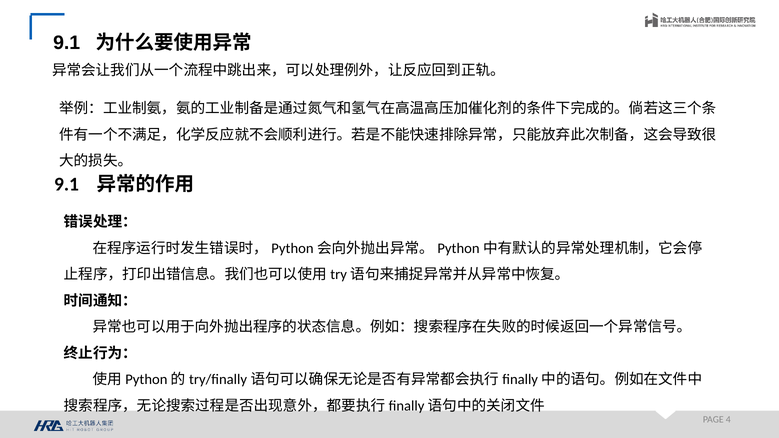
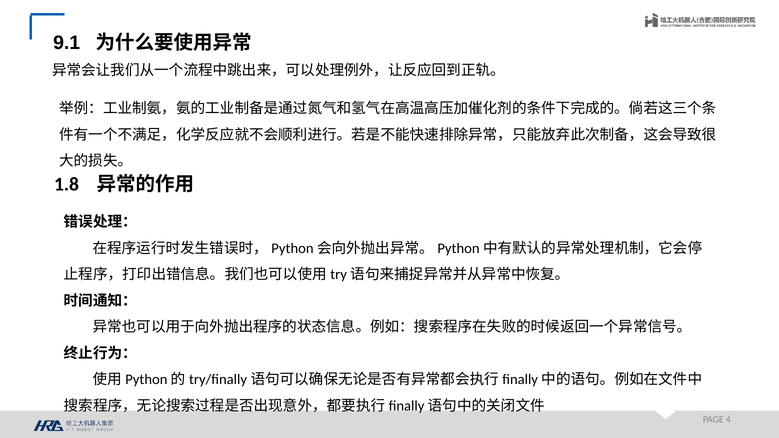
9.1: 9.1 -> 1.8 (67, 184)
